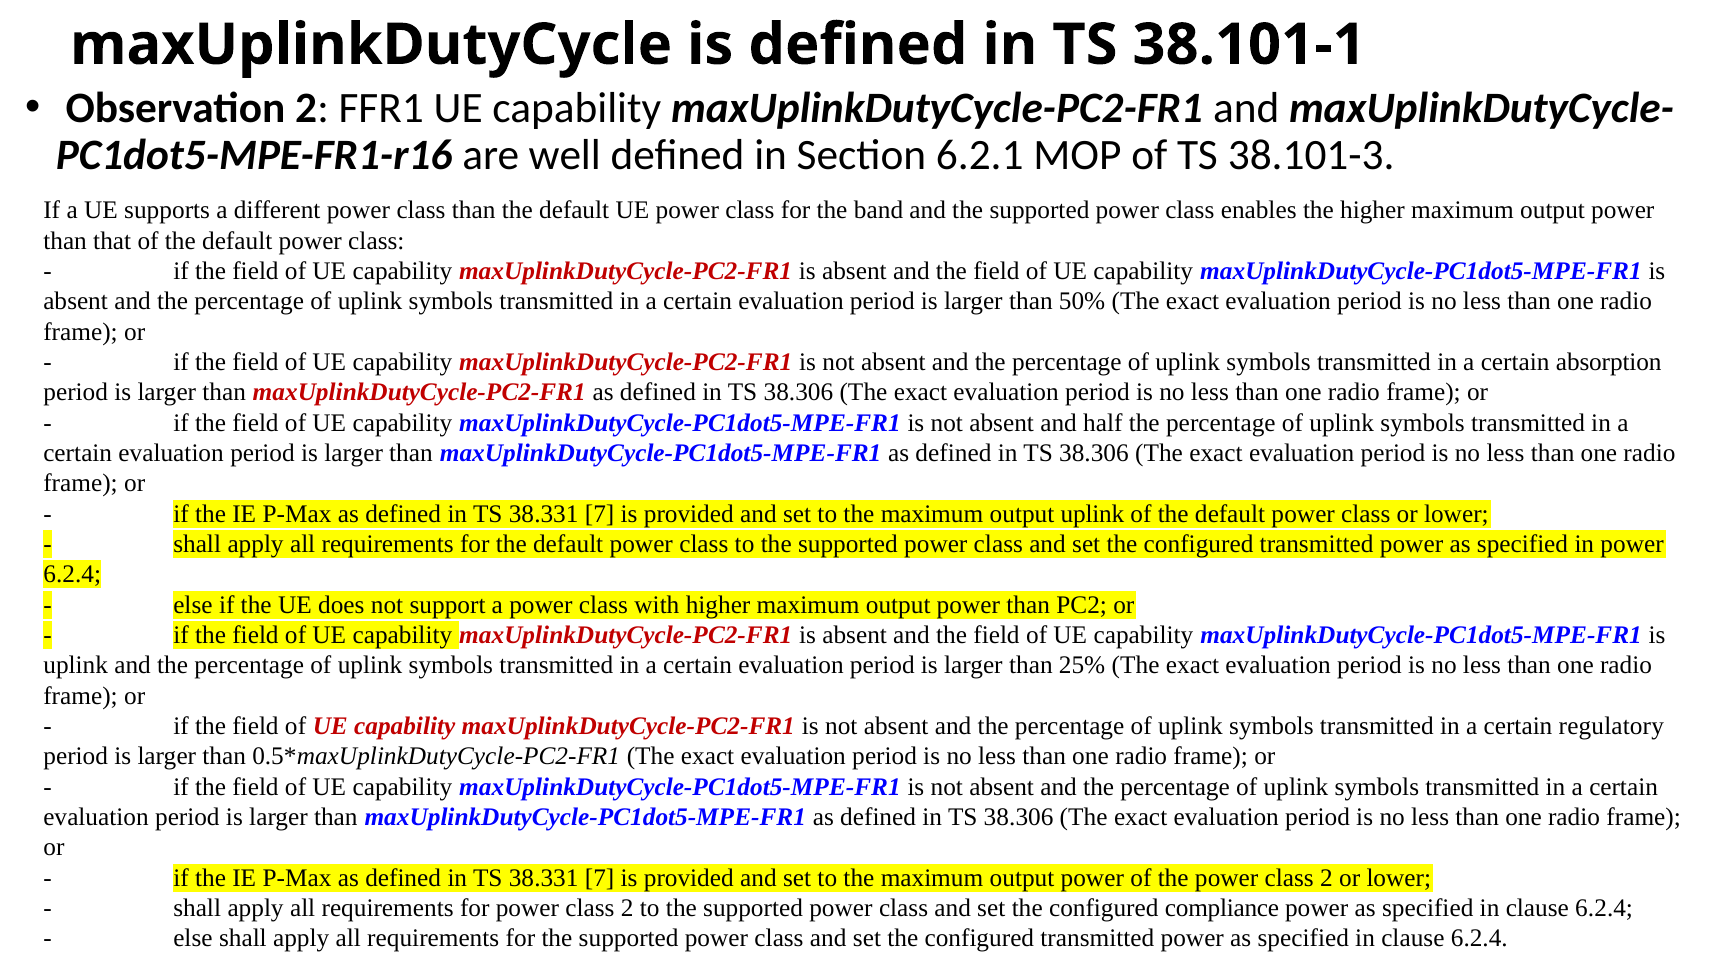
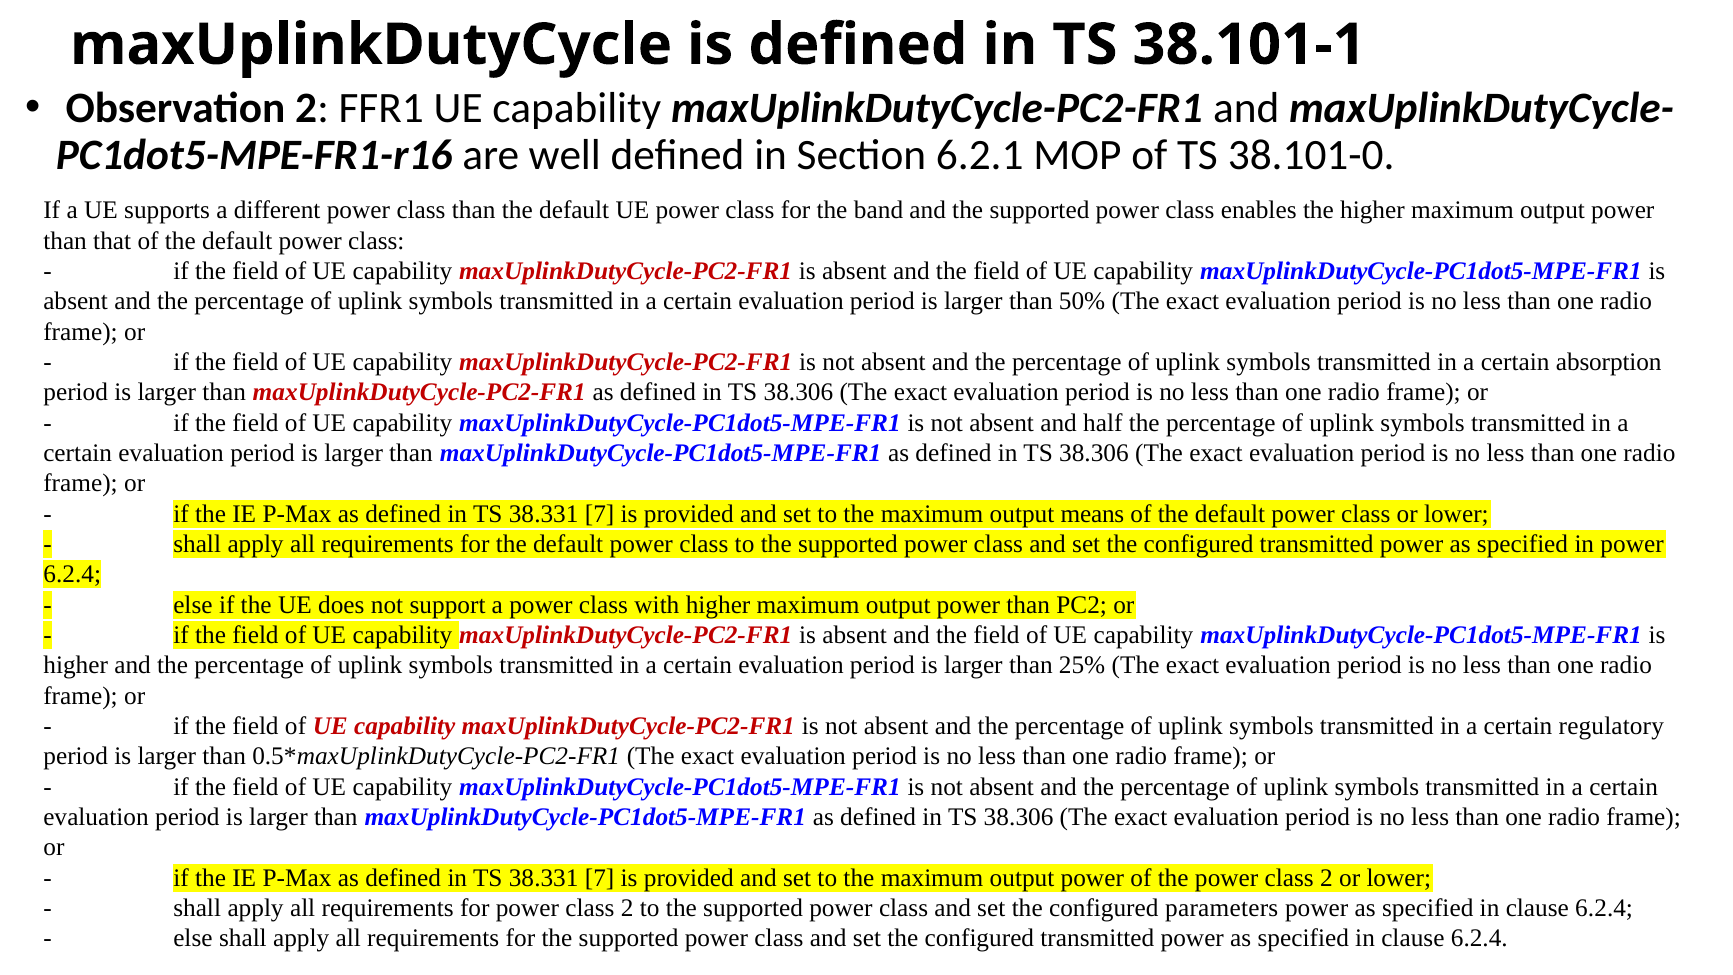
38.101-3: 38.101-3 -> 38.101-0 (1311, 155)
output uplink: uplink -> means (1092, 514)
uplink: uplink -> higher (76, 666)
compliance: compliance -> parameters (1222, 908)
